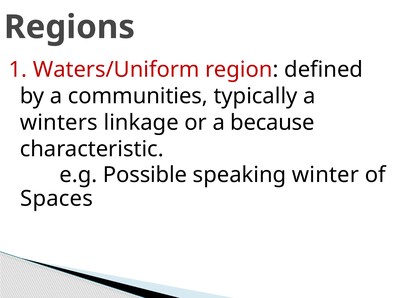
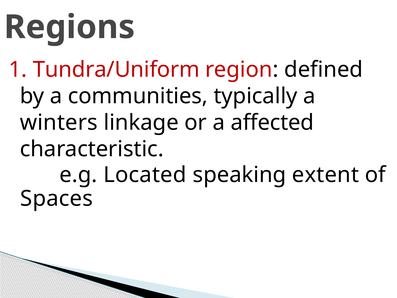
Waters/Uniform: Waters/Uniform -> Tundra/Uniform (116, 70)
because: because -> affected (272, 123)
Possible: Possible -> Located (145, 175)
winter: winter -> extent (325, 175)
